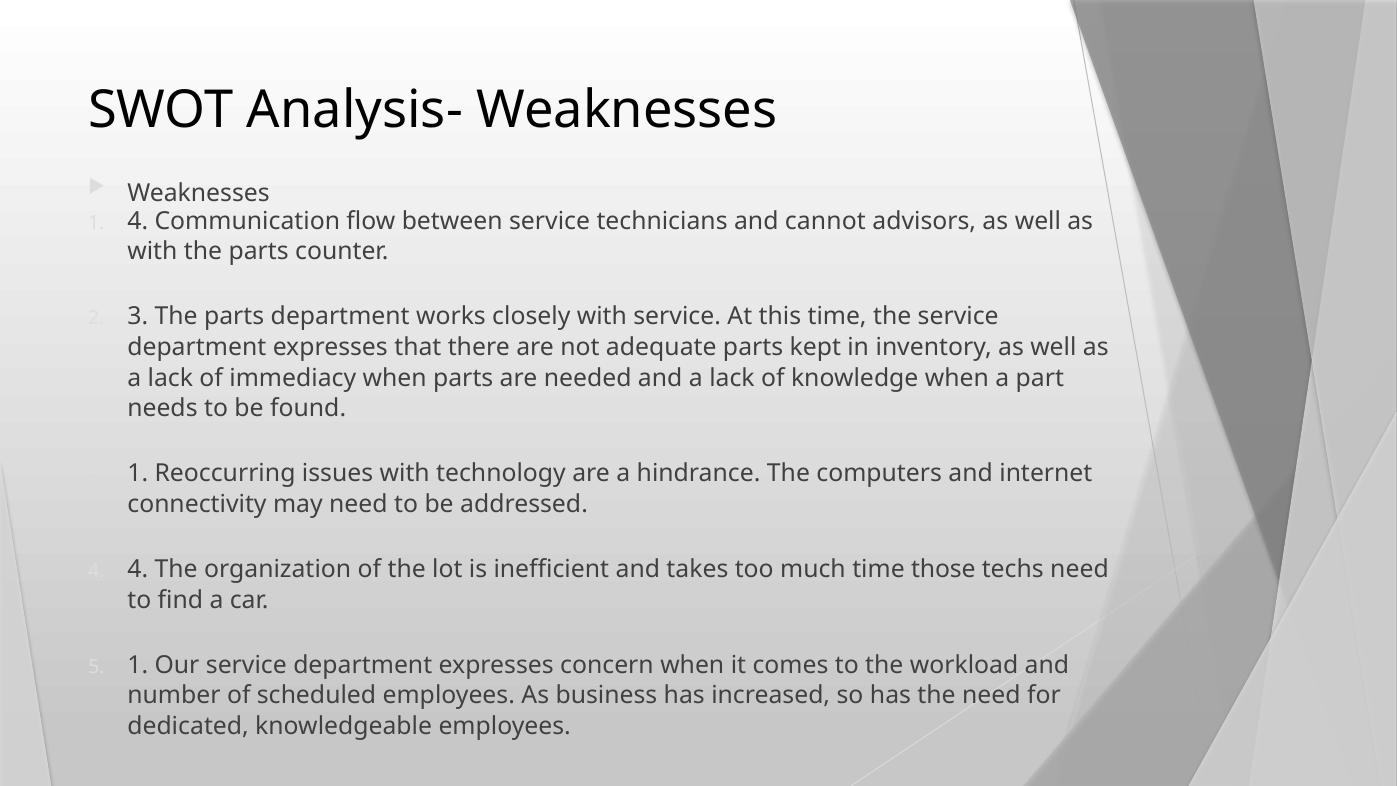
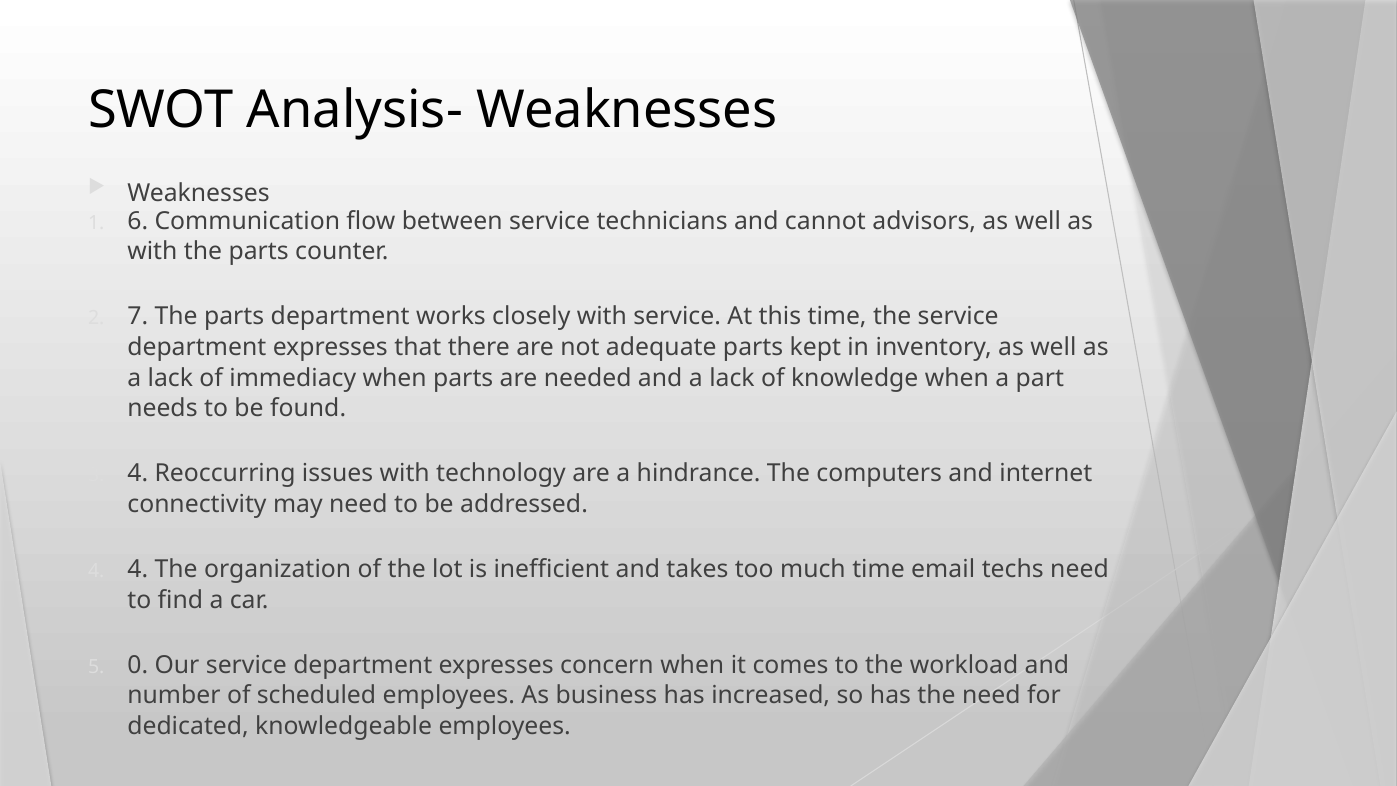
1 4: 4 -> 6 (138, 221)
2 3: 3 -> 7 (138, 316)
3 1: 1 -> 4 (138, 474)
those: those -> email (943, 569)
5 1: 1 -> 0 (138, 665)
